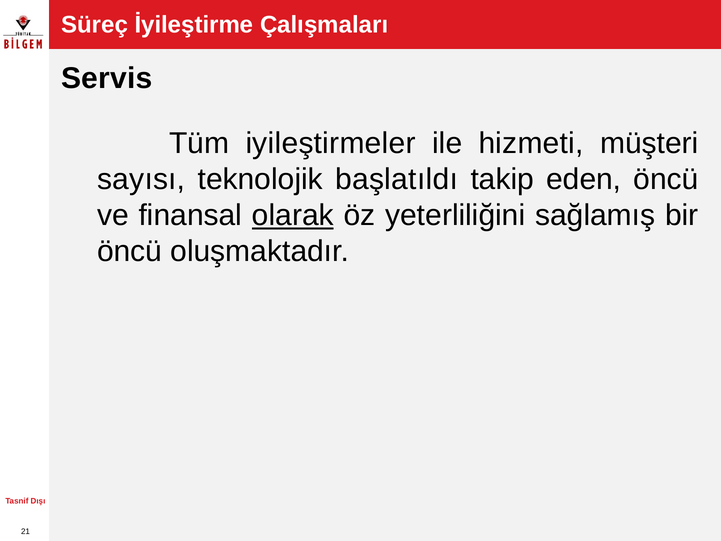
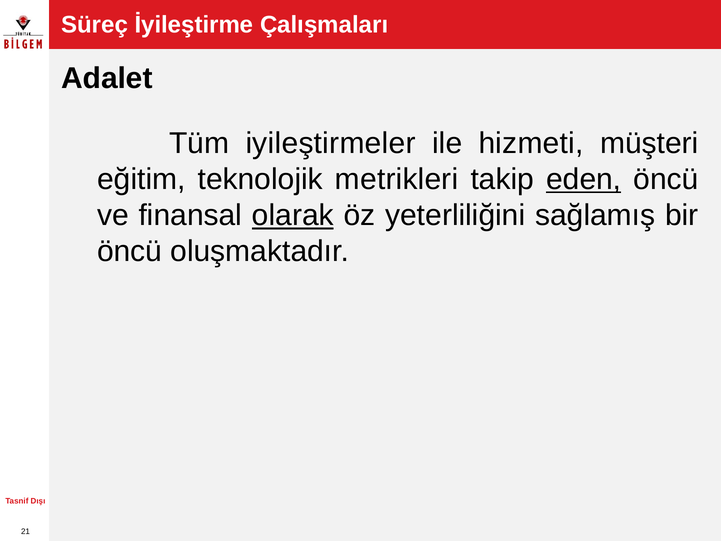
Servis: Servis -> Adalet (107, 78)
sayısı: sayısı -> eğitim (141, 179)
başlatıldı: başlatıldı -> metrikleri (397, 179)
eden underline: none -> present (584, 179)
